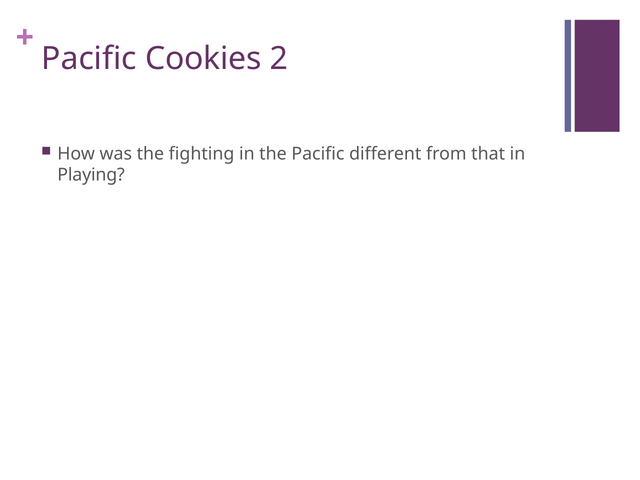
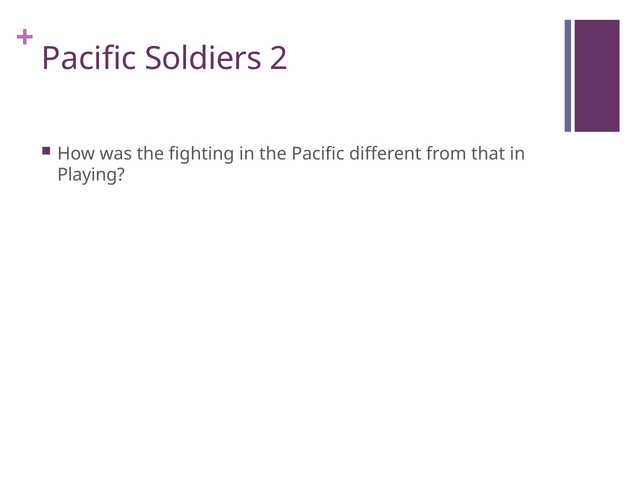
Cookies: Cookies -> Soldiers (203, 59)
